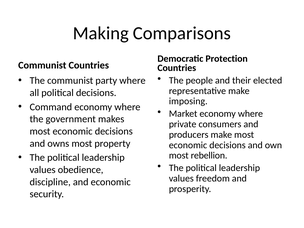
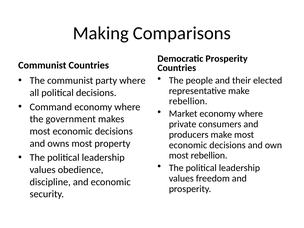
Democratic Protection: Protection -> Prosperity (227, 59)
imposing: imposing -> rebellion (188, 101)
